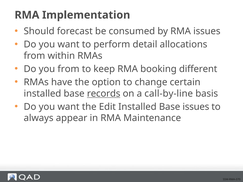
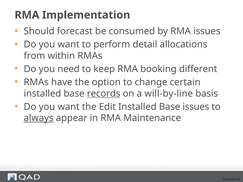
you from: from -> need (69, 69)
call-by-line: call-by-line -> will-by-line (169, 94)
always underline: none -> present (39, 118)
